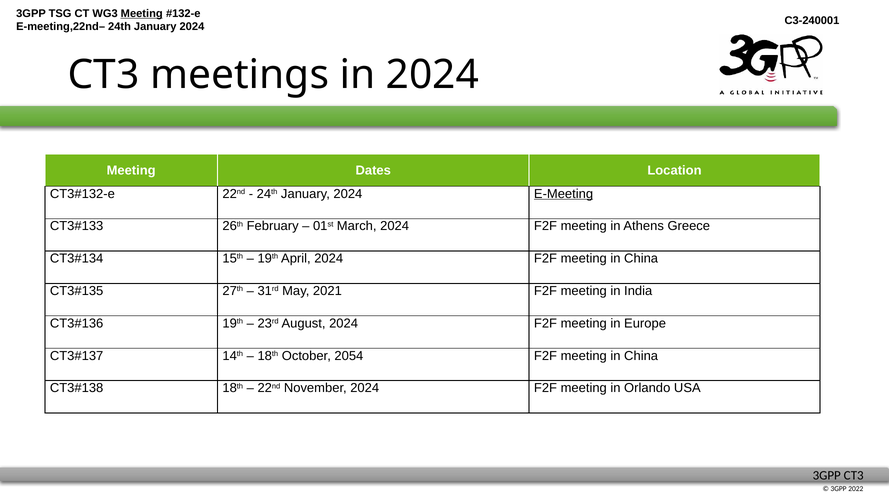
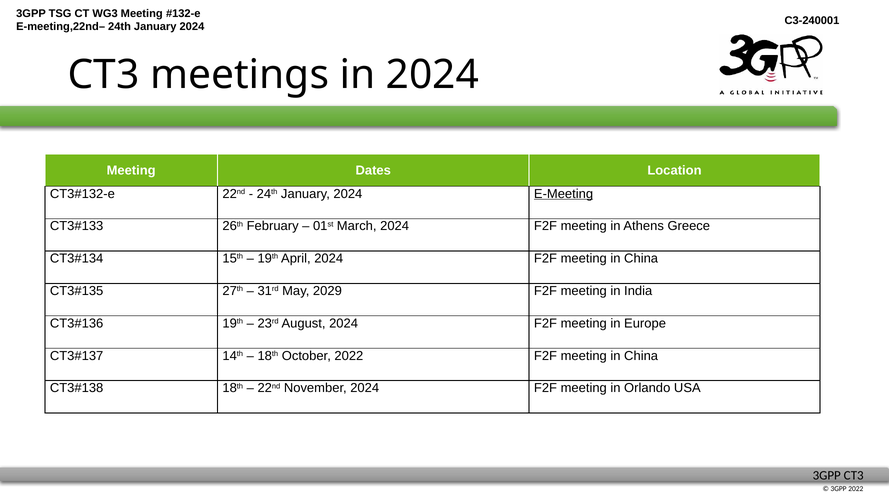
Meeting underline: present -> none (142, 13)
2021: 2021 -> 2029 (327, 291)
October 2054: 2054 -> 2022 (349, 356)
